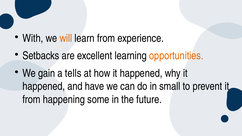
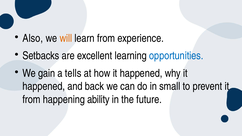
With: With -> Also (33, 38)
opportunities colour: orange -> blue (176, 56)
have: have -> back (94, 86)
some: some -> ability (98, 100)
